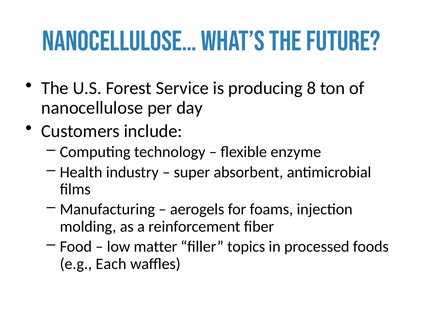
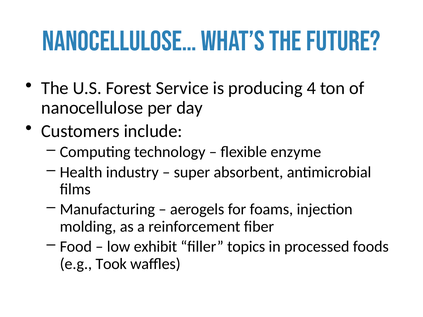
8: 8 -> 4 (311, 88)
matter: matter -> exhibit (155, 247)
Each: Each -> Took (111, 264)
